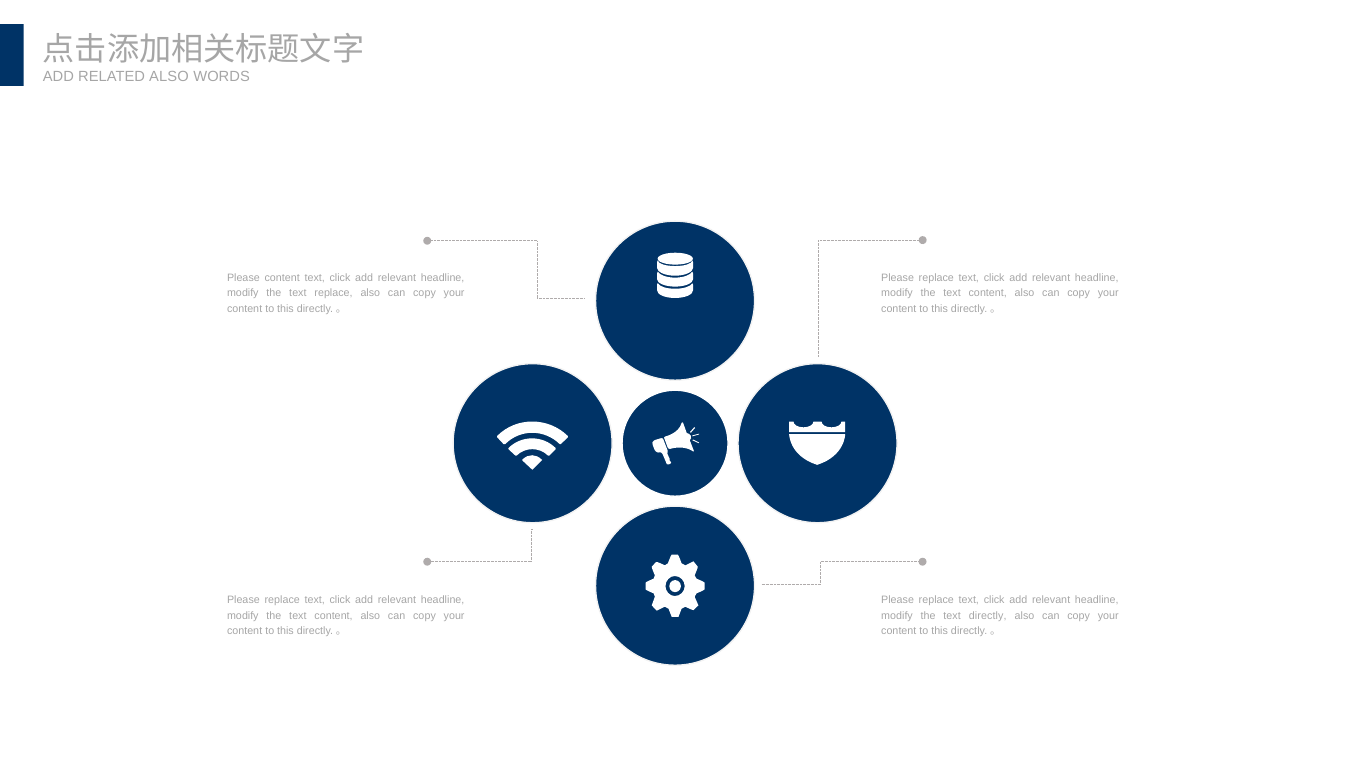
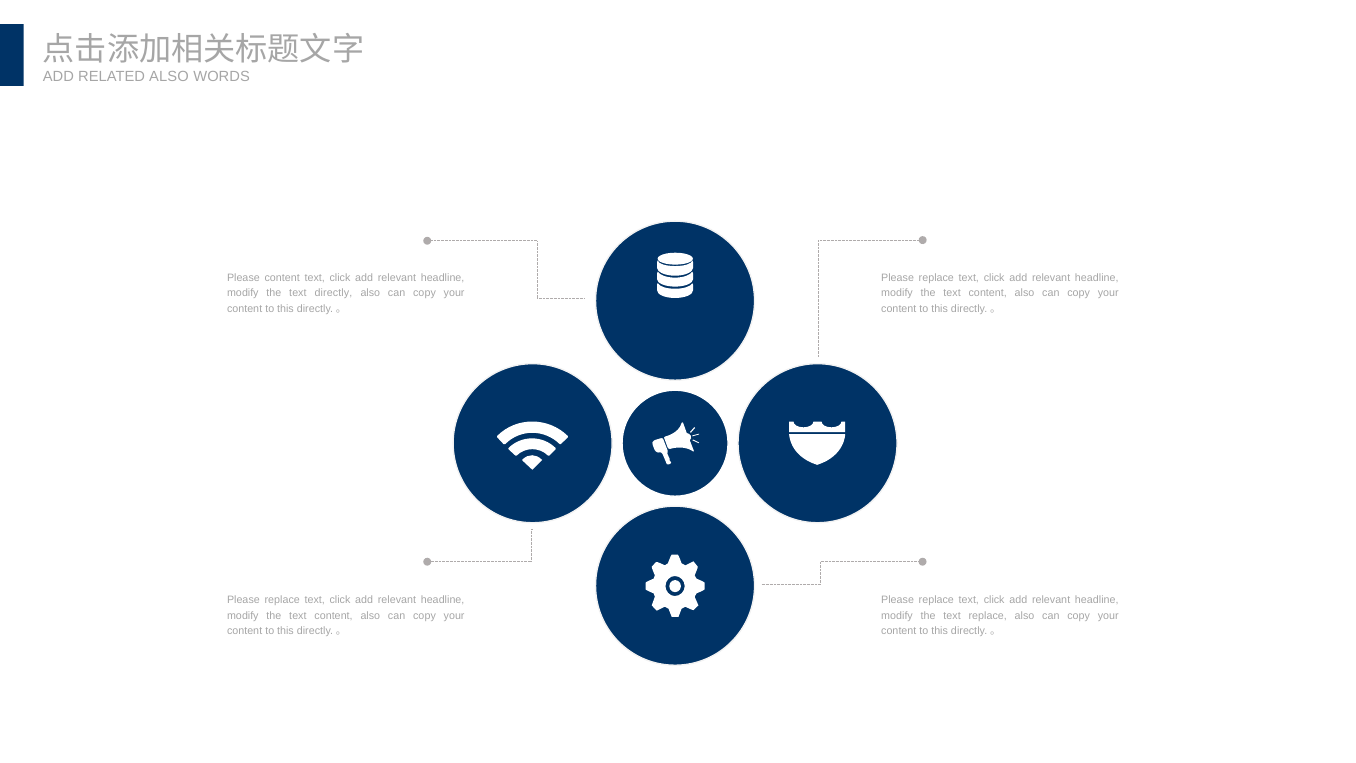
text replace: replace -> directly (334, 293)
text directly: directly -> replace (988, 616)
